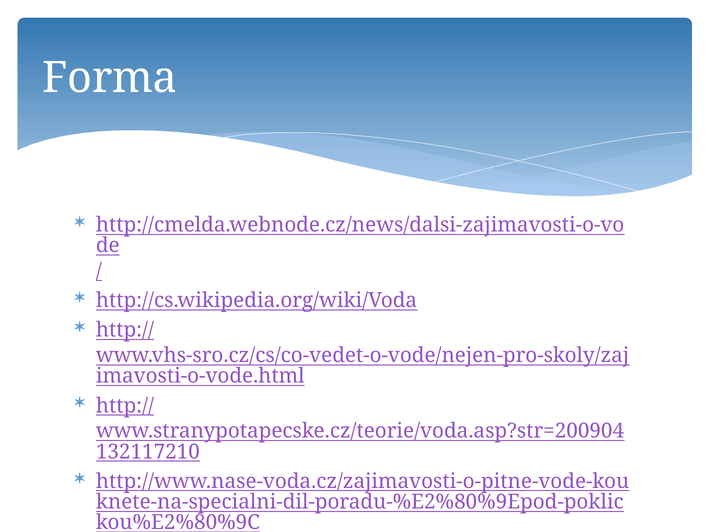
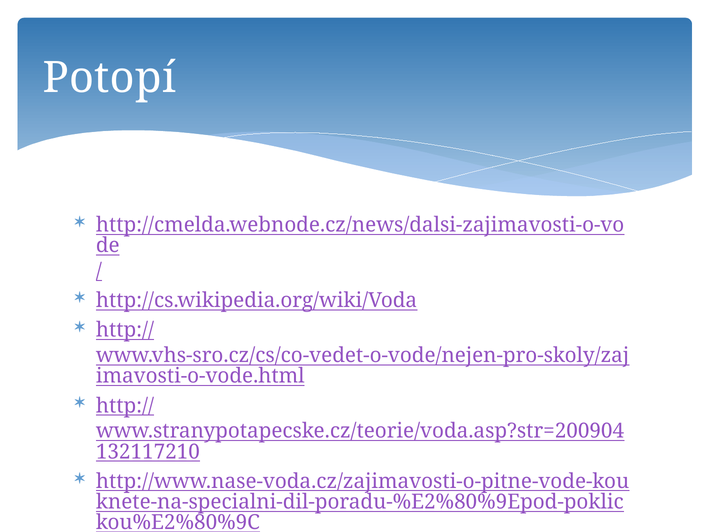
Forma: Forma -> Potopí (109, 78)
